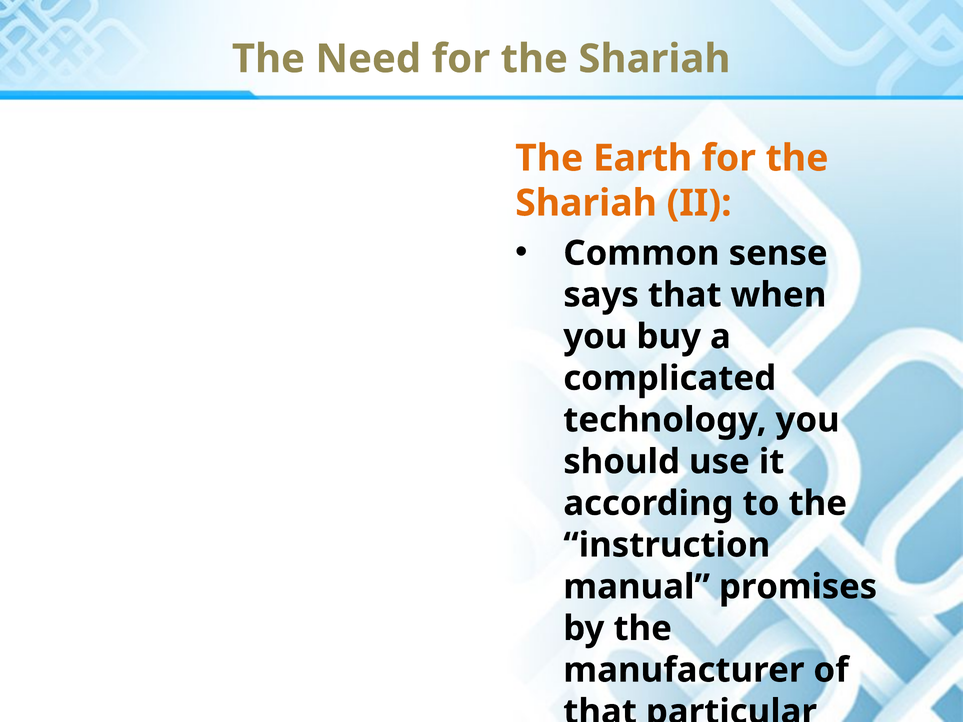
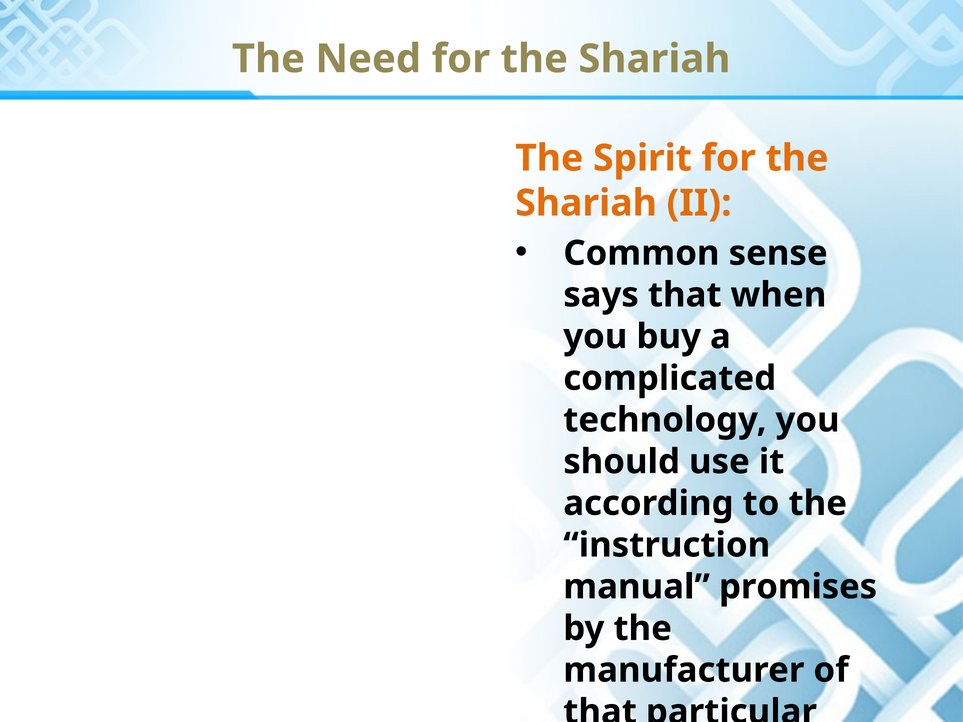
Earth: Earth -> Spirit (642, 158)
